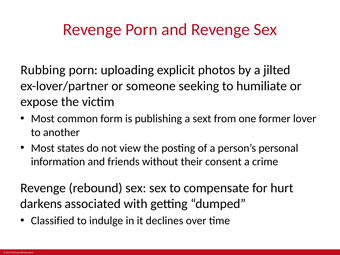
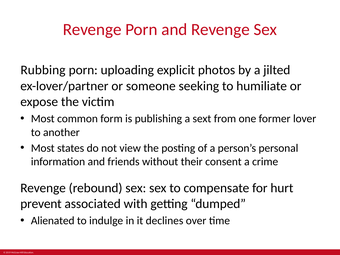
darkens: darkens -> prevent (41, 204)
Classified: Classified -> Alienated (53, 221)
